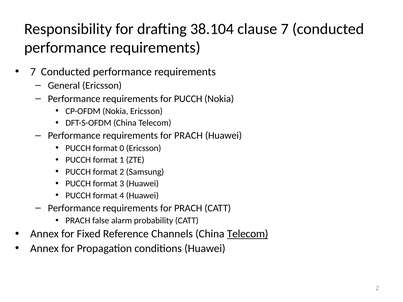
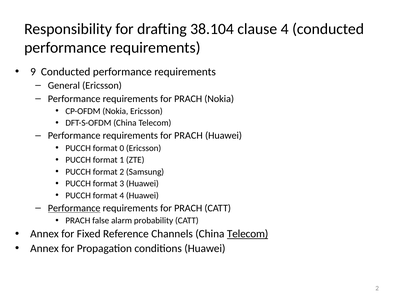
clause 7: 7 -> 4 (285, 29)
7: 7 -> 9 (33, 72)
PUCCH: PUCCH -> PRACH (188, 99)
Performance underline: none -> present (74, 208)
